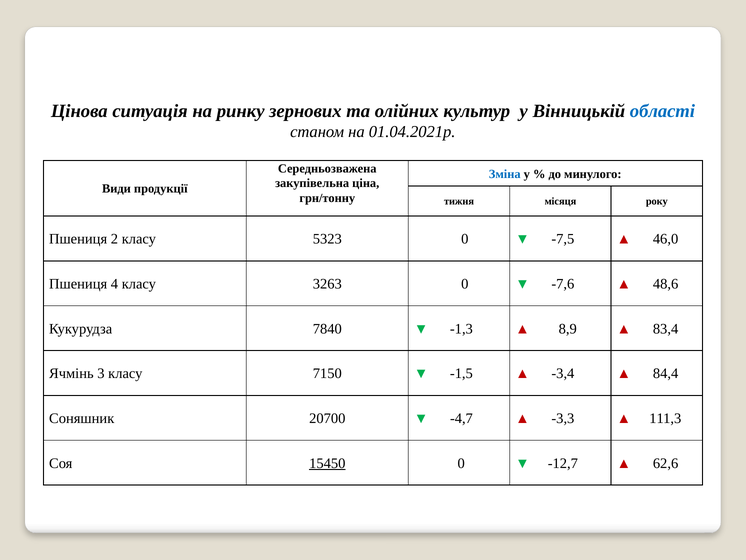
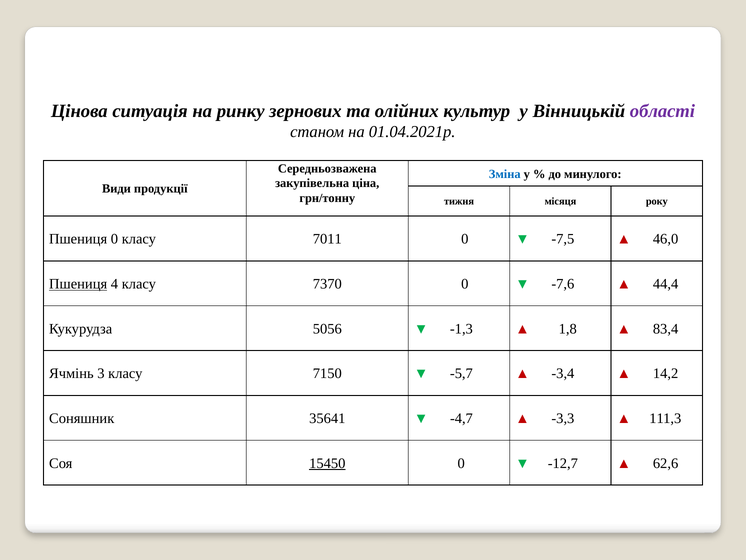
області colour: blue -> purple (662, 111)
Пшениця 2: 2 -> 0 (114, 239)
5323: 5323 -> 7011 (327, 239)
Пшениця underline: none -> present (78, 284)
3263: 3263 -> 7370 (327, 284)
48,6: 48,6 -> 44,4 (666, 284)
7840: 7840 -> 5056 (327, 329)
8,9: 8,9 -> 1,8 (568, 329)
-1,5: -1,5 -> -5,7 (461, 373)
84,4: 84,4 -> 14,2 (666, 373)
20700: 20700 -> 35641 (327, 418)
